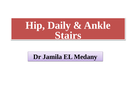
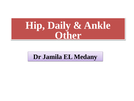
Stairs: Stairs -> Other (68, 35)
